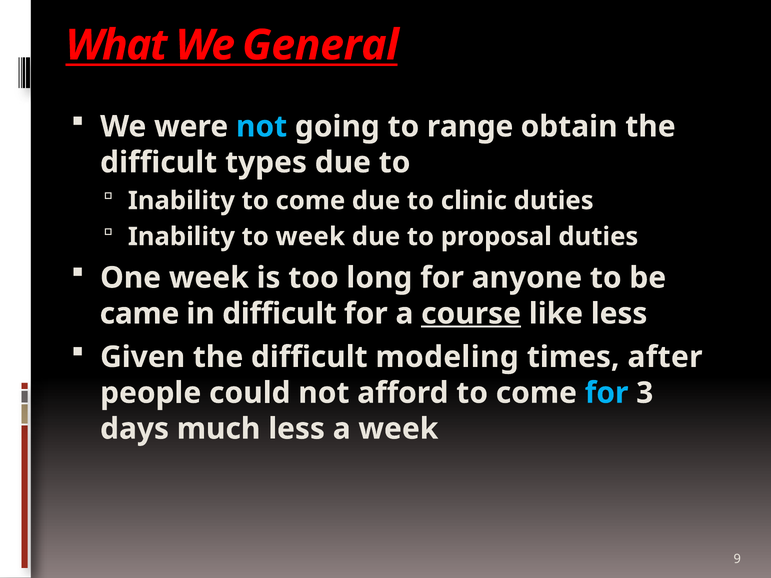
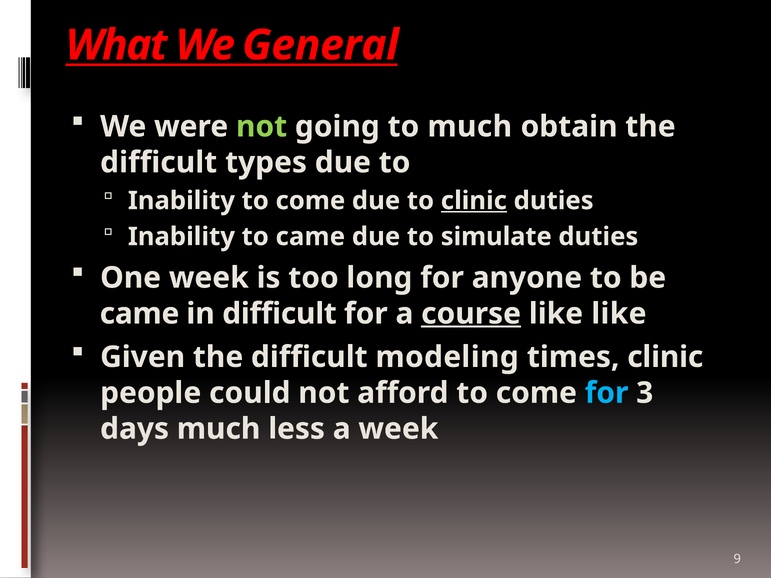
not colour: light blue -> light green (262, 127)
to range: range -> much (470, 127)
clinic underline: none -> present (474, 201)
to week: week -> came (310, 237)
proposal: proposal -> simulate (496, 237)
like less: less -> like (619, 314)
times after: after -> clinic (665, 357)
